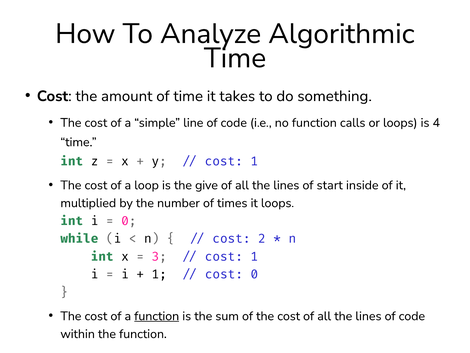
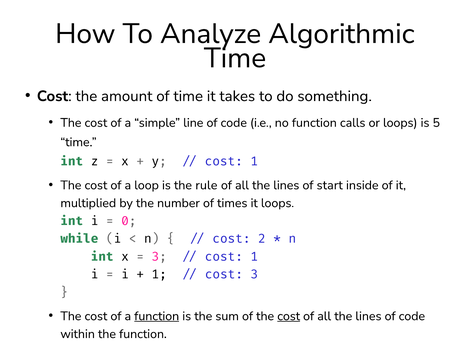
4: 4 -> 5 (436, 123)
give: give -> rule (206, 185)
cost 0: 0 -> 3 (254, 274)
cost underline: none -> present (289, 316)
